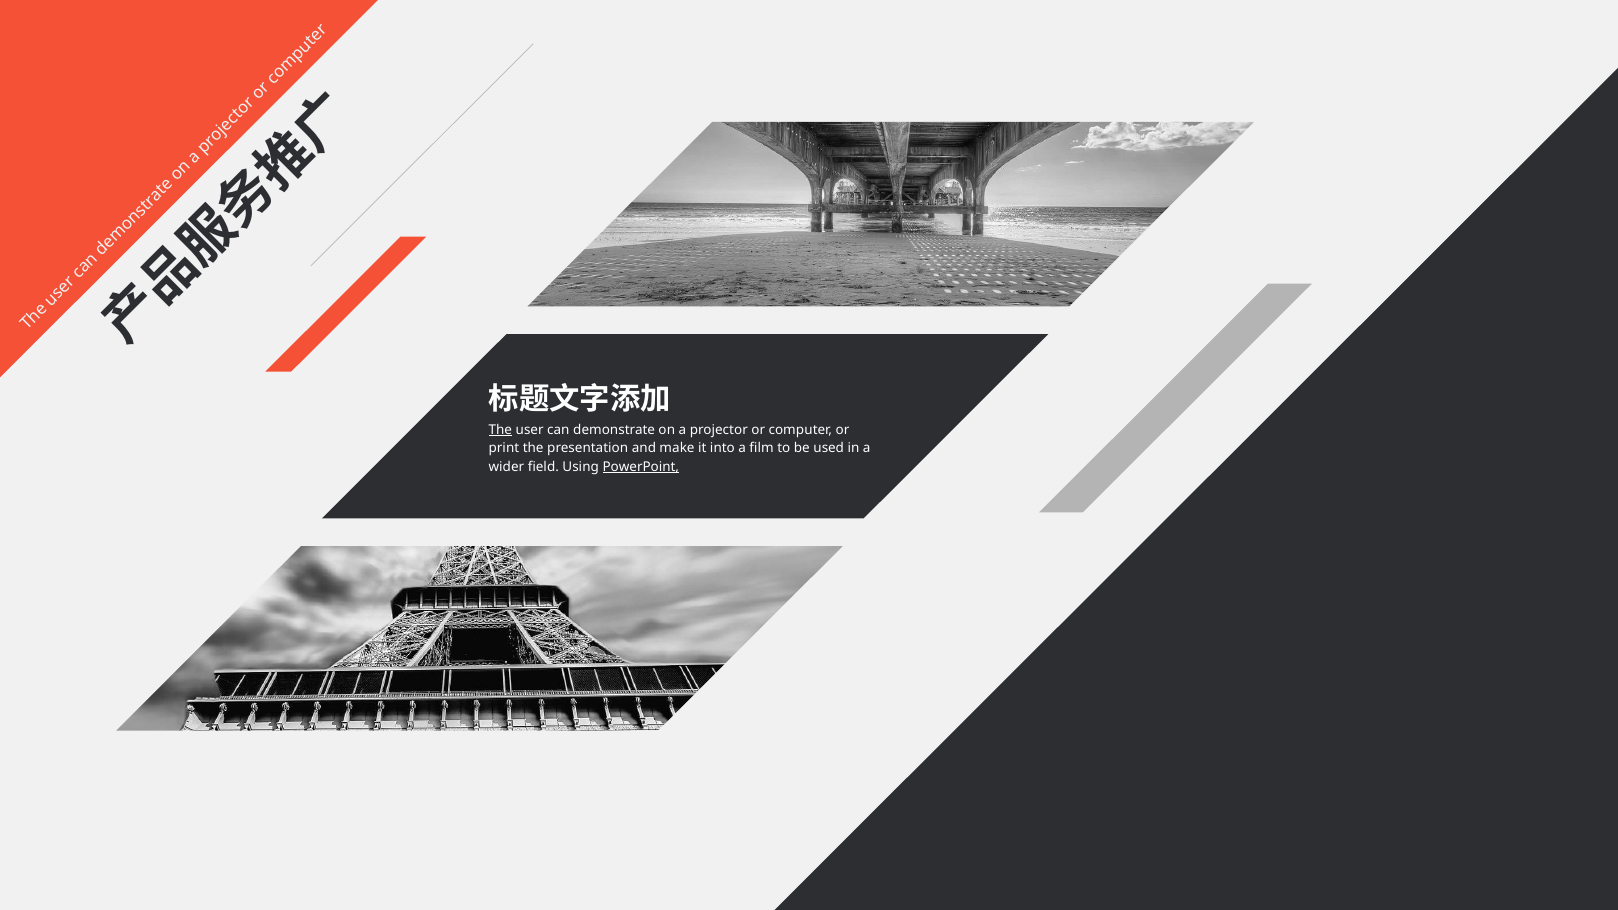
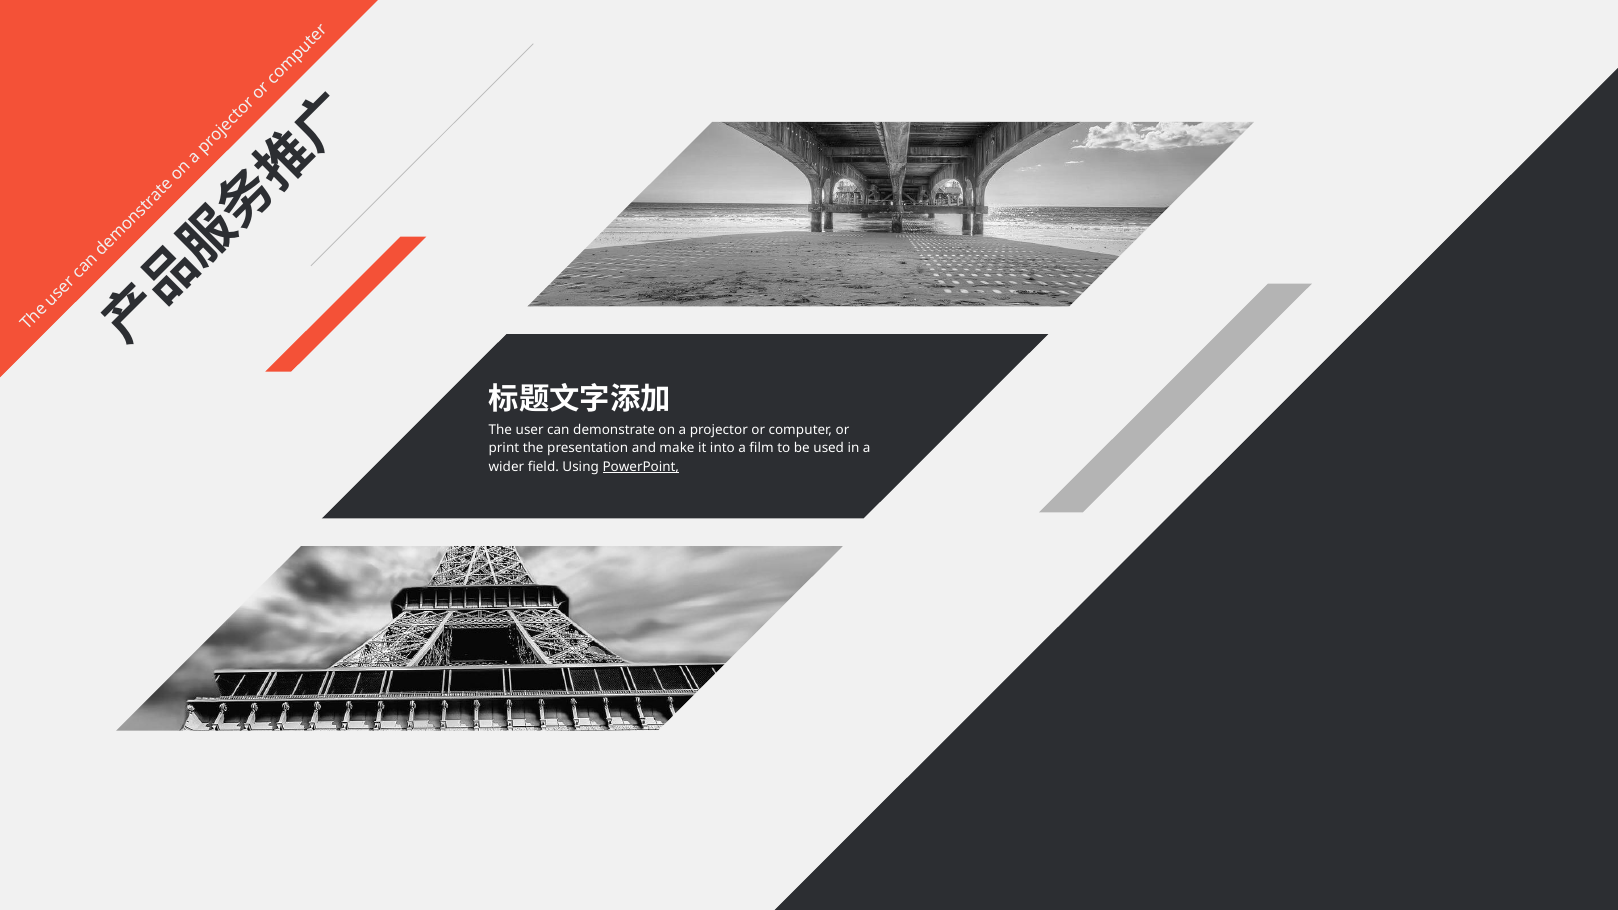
The underline: present -> none (500, 430)
